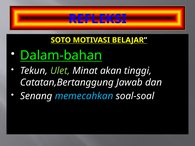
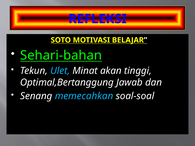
Dalam-bahan: Dalam-bahan -> Sehari-bahan (61, 56)
Ulet colour: light green -> light blue (60, 71)
Catatan,Bertanggung: Catatan,Bertanggung -> Optimal,Bertanggung (67, 83)
